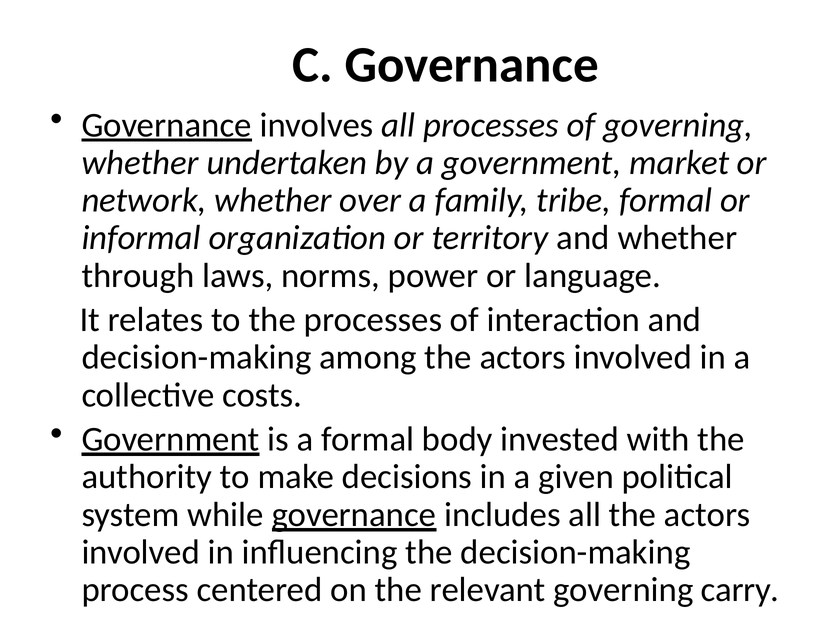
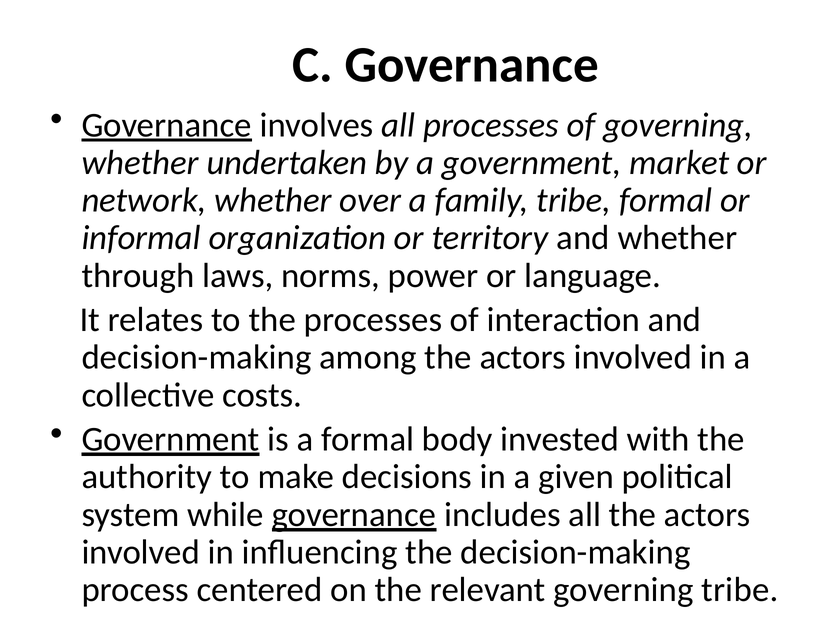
governing carry: carry -> tribe (740, 590)
